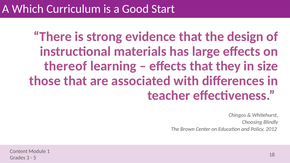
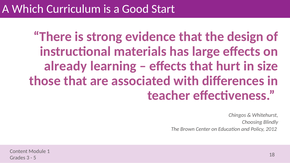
thereof: thereof -> already (66, 66)
they: they -> hurt (228, 66)
